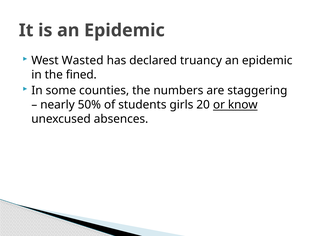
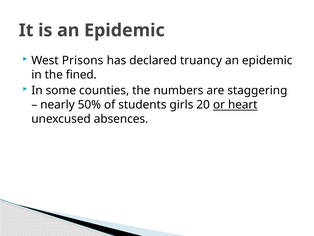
Wasted: Wasted -> Prisons (83, 60)
know: know -> heart (243, 104)
